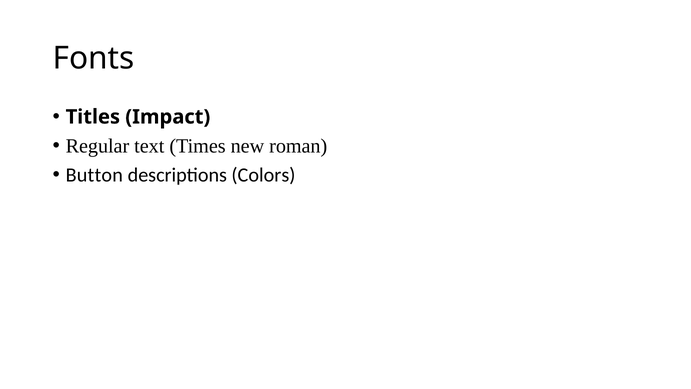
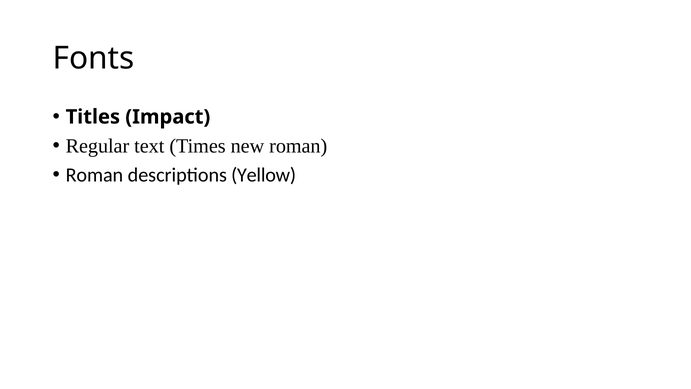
Button: Button -> Roman (94, 175)
Colors: Colors -> Yellow (264, 175)
